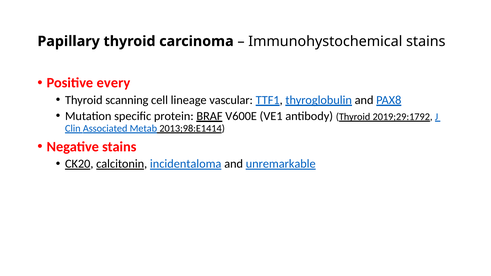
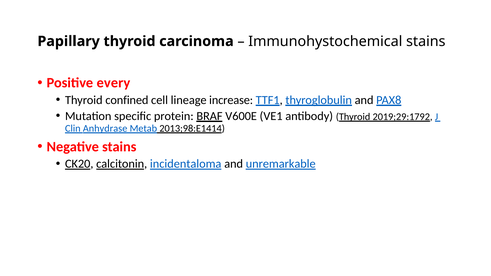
scanning: scanning -> confined (127, 100)
vascular: vascular -> increase (231, 100)
Associated: Associated -> Anhydrase (105, 129)
